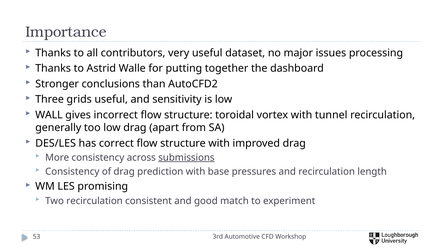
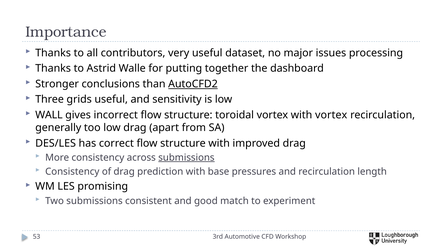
AutoCFD2 underline: none -> present (193, 84)
with tunnel: tunnel -> vortex (331, 115)
Two recirculation: recirculation -> submissions (94, 201)
